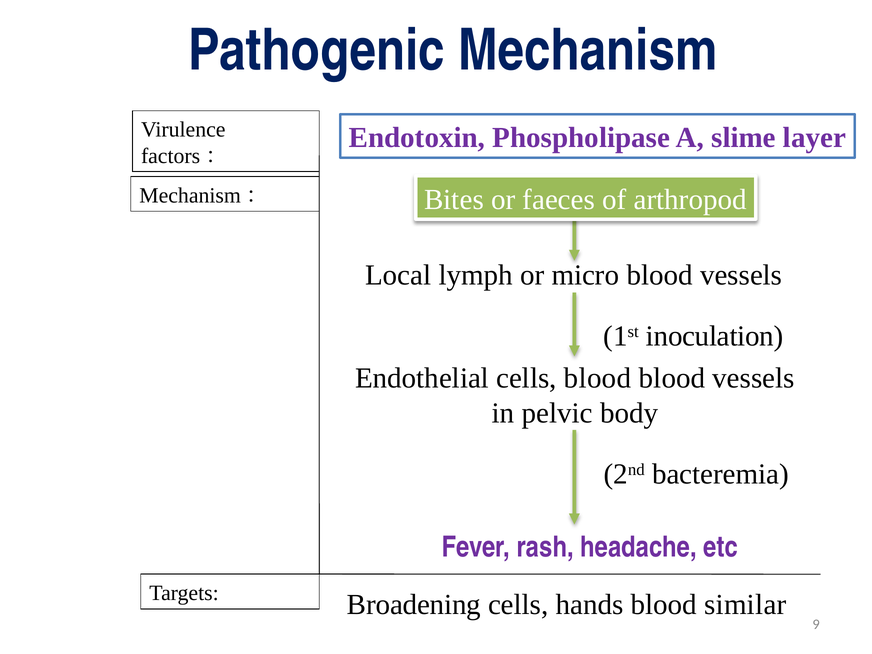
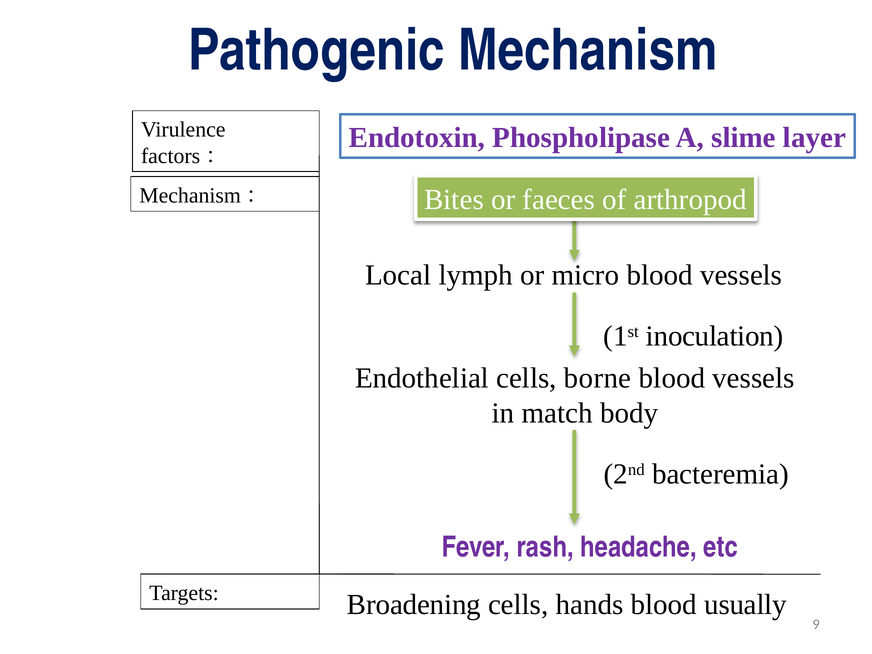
cells blood: blood -> borne (598, 378)
pelvic: pelvic -> match (557, 413)
similar: similar -> usually (746, 605)
